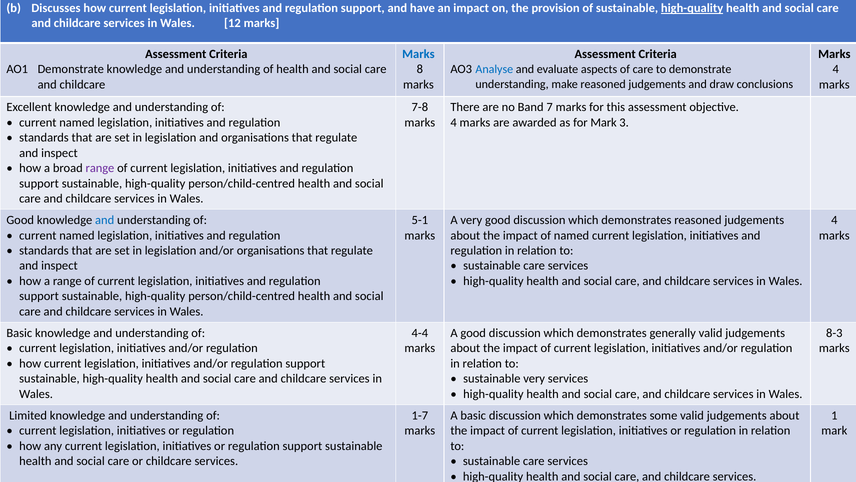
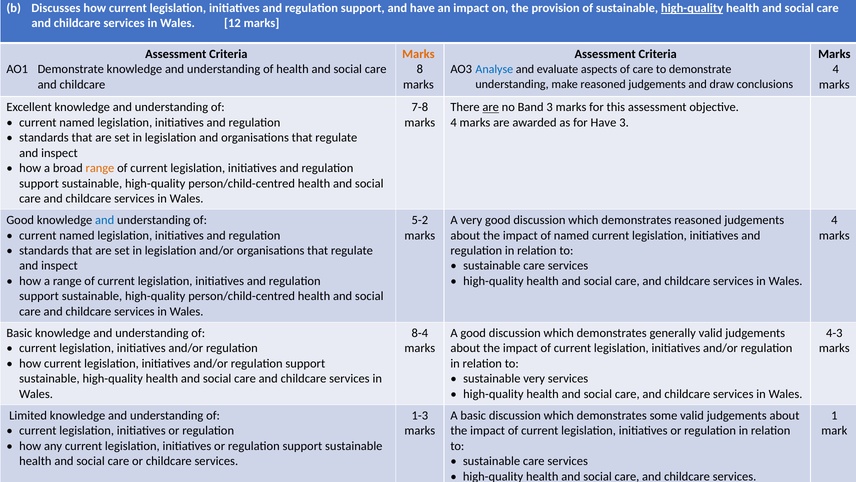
Marks colour: blue -> orange (418, 54)
are underline: none -> present (491, 107)
Band 7: 7 -> 3 (550, 107)
for Mark: Mark -> Have (603, 122)
range colour: purple -> orange (100, 168)
5-1: 5-1 -> 5-2 (420, 220)
4-4: 4-4 -> 8-4 (420, 333)
8-3: 8-3 -> 4-3 (834, 333)
1-7: 1-7 -> 1-3 (420, 415)
